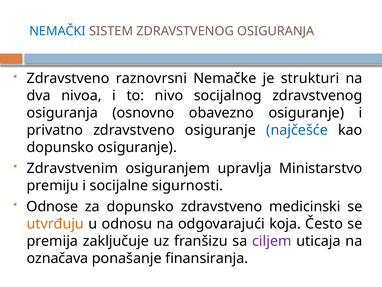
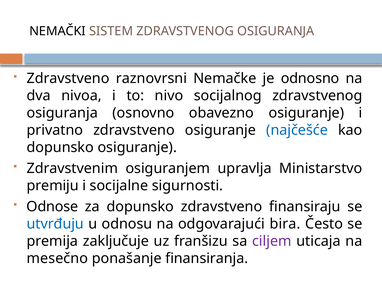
NEMAČKI colour: blue -> black (58, 31)
strukturi: strukturi -> odnosno (310, 78)
medicinski: medicinski -> finansiraju (305, 206)
utvrđuju colour: orange -> blue (55, 223)
koja: koja -> bira (285, 223)
označava: označava -> mesečno (57, 258)
